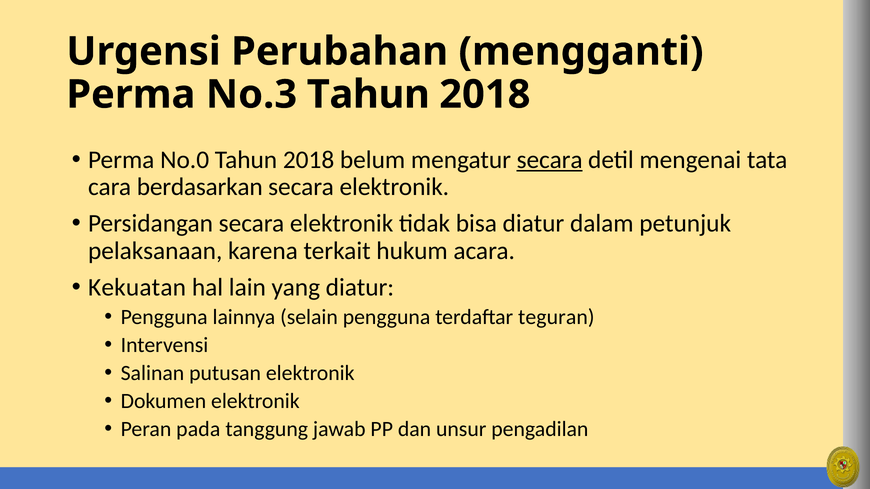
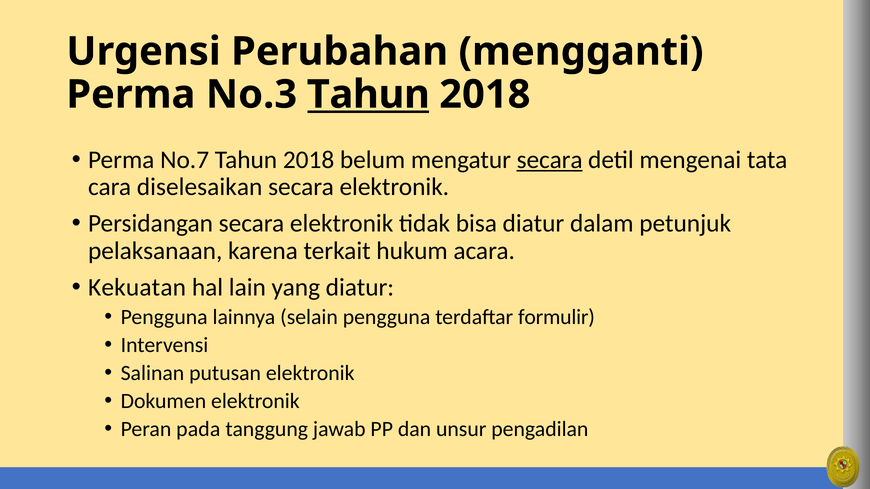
Tahun underline: none -> present (368, 95)
No.0: No.0 -> No.7 (185, 160)
berdasarkan: berdasarkan -> diselesaikan (200, 187)
teguran: teguran -> formulir (556, 317)
